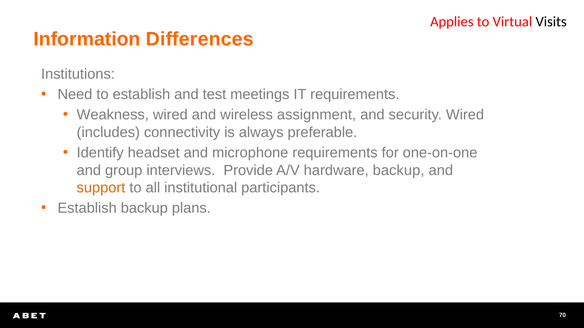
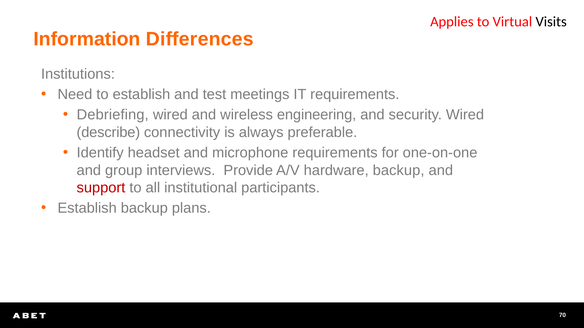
Weakness: Weakness -> Debriefing (113, 115)
assignment: assignment -> engineering (317, 115)
includes: includes -> describe (108, 133)
support colour: orange -> red (101, 188)
